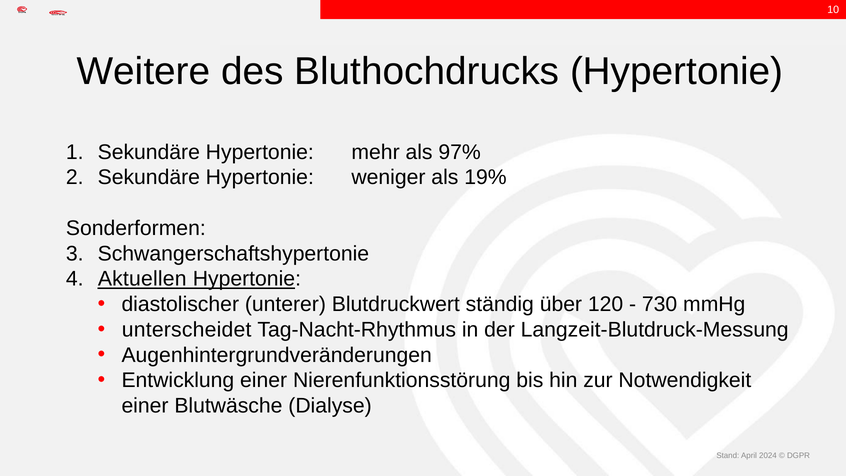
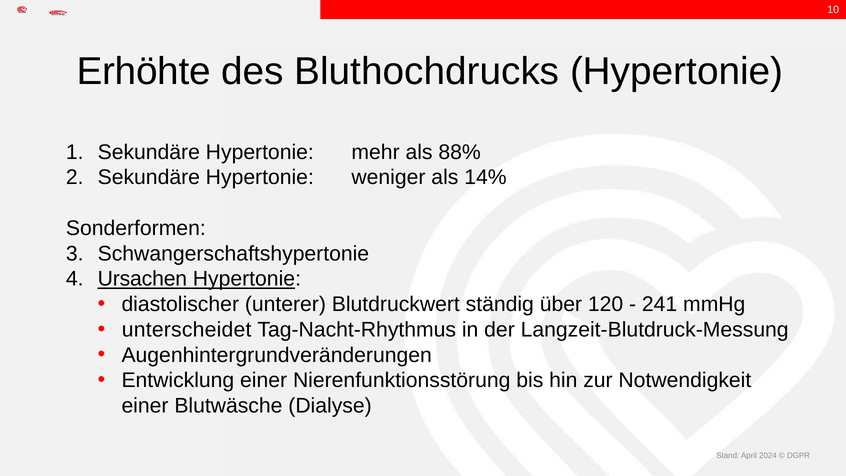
Weitere: Weitere -> Erhöhte (144, 71)
97%: 97% -> 88% (460, 152)
19%: 19% -> 14% (485, 177)
Aktuellen: Aktuellen -> Ursachen (142, 279)
730: 730 -> 241 (660, 304)
